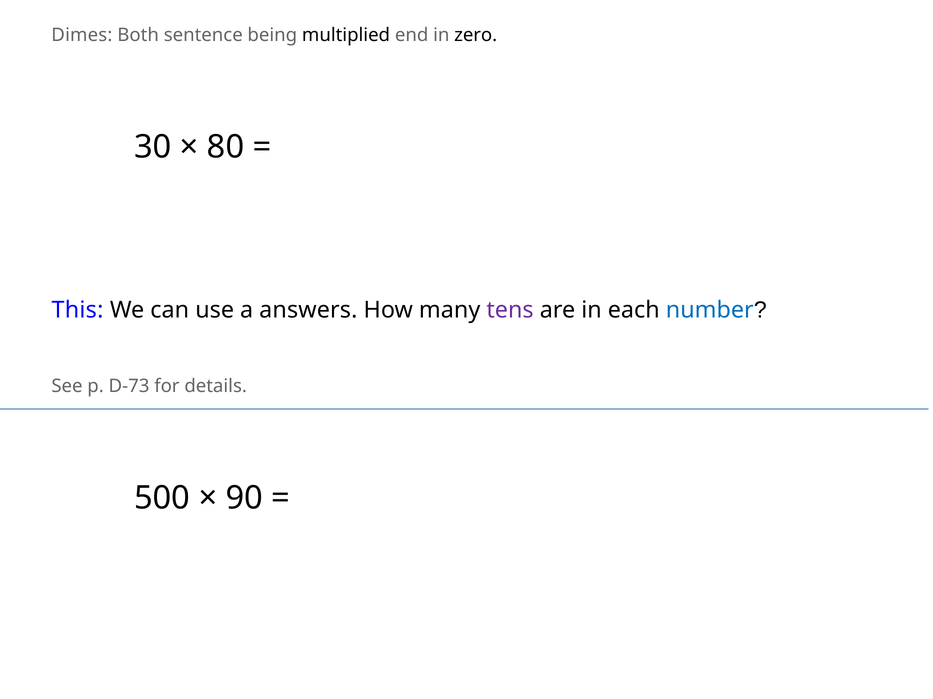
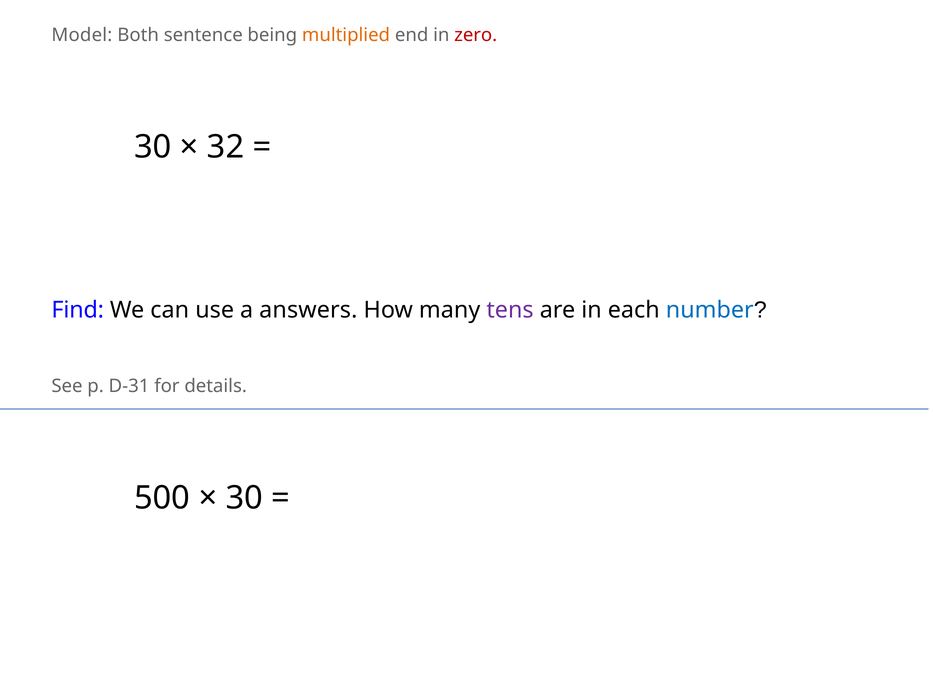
Dimes: Dimes -> Model (82, 35)
multiplied colour: black -> orange (346, 35)
zero colour: black -> red (476, 35)
80: 80 -> 32 (226, 147)
This: This -> Find (78, 310)
D-73: D-73 -> D-31 (129, 386)
90: 90 -> 30 (244, 498)
